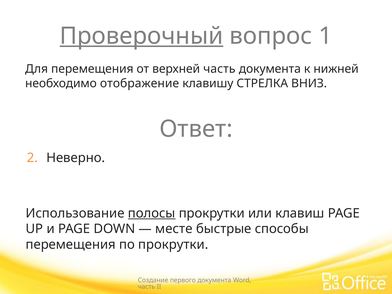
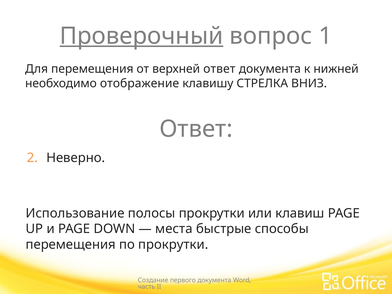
верхней часть: часть -> ответ (219, 69)
полосы underline: present -> none (152, 213)
месте: месте -> места (174, 229)
